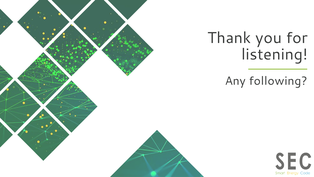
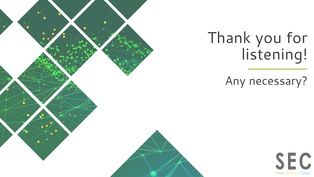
following: following -> necessary (278, 81)
